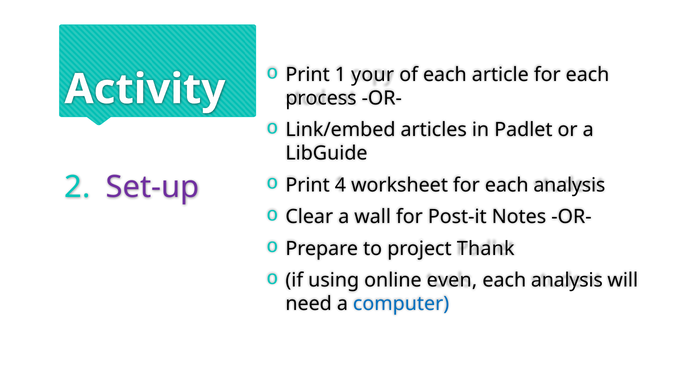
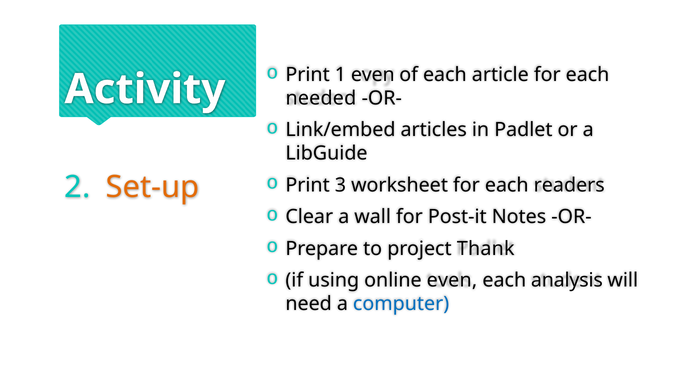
1 your: your -> even (373, 75)
process: process -> needed (321, 98)
4: 4 -> 3 (340, 185)
for each analysis: analysis -> readers (569, 185)
Set-up colour: purple -> orange (152, 188)
